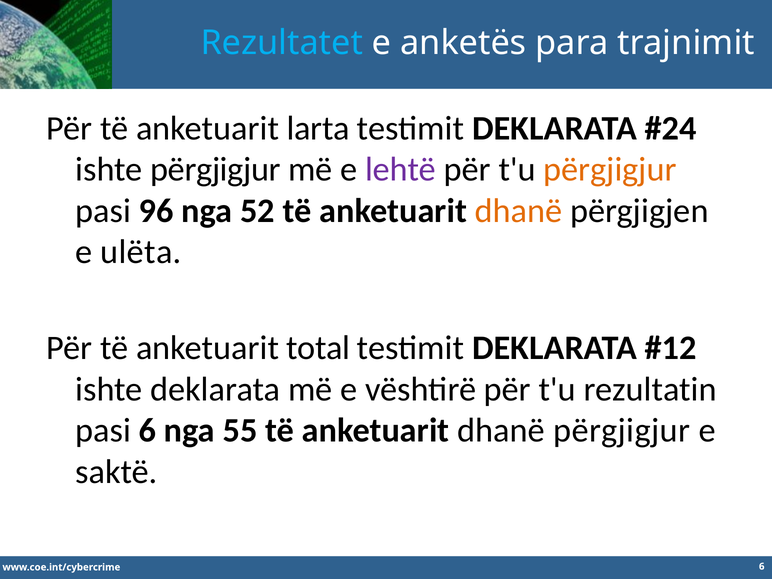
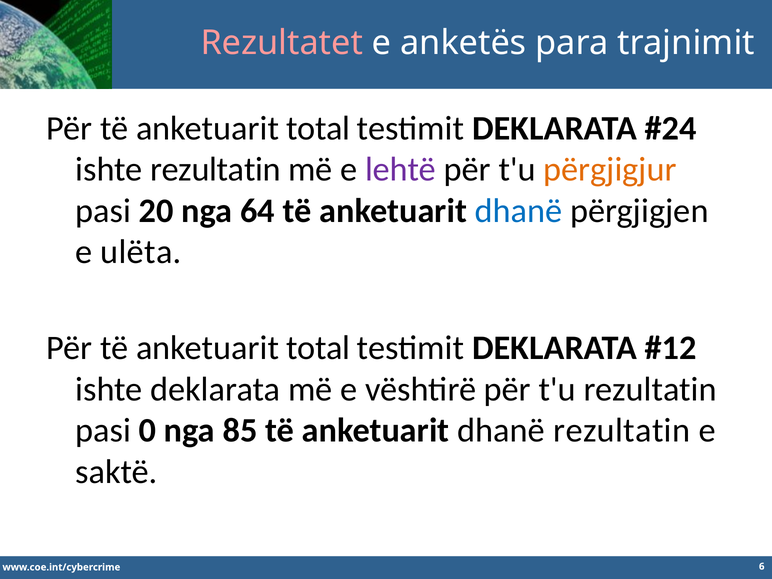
Rezultatet colour: light blue -> pink (282, 43)
larta: larta -> total (318, 128)
ishte përgjigjur: përgjigjur -> rezultatin (215, 170)
96: 96 -> 20 (156, 211)
52: 52 -> 64 (257, 211)
dhanë colour: orange -> blue (519, 211)
pasi 6: 6 -> 0 (147, 431)
55: 55 -> 85 (240, 431)
dhanë përgjigjur: përgjigjur -> rezultatin (622, 431)
